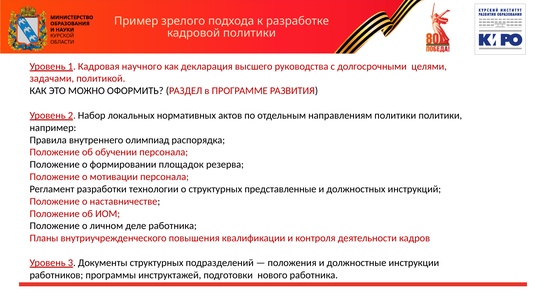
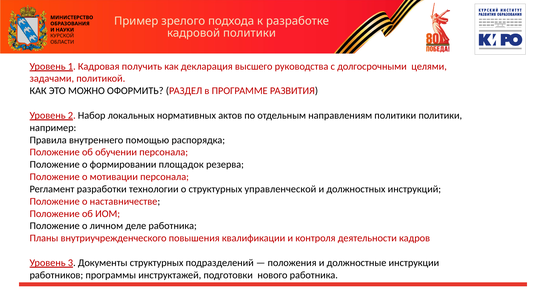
научного: научного -> получить (142, 66)
олимпиад: олимпиад -> помощью (147, 140)
представленные: представленные -> управленческой (280, 189)
